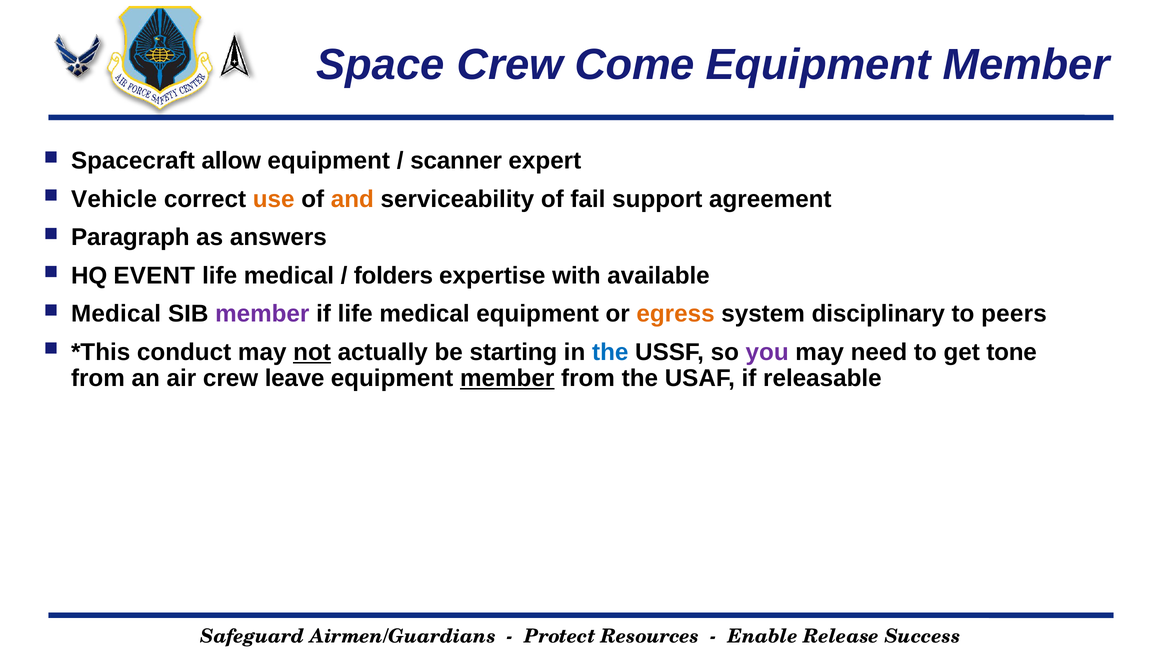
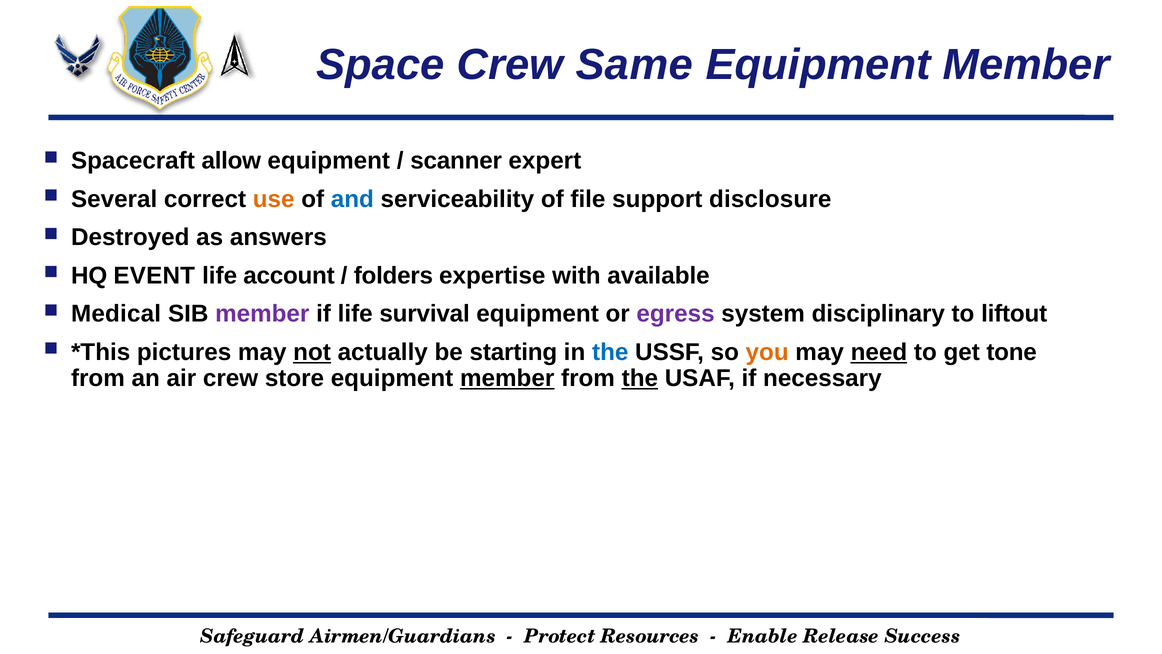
Come: Come -> Same (634, 65)
Vehicle: Vehicle -> Several (114, 199)
and colour: orange -> blue (352, 199)
fail: fail -> file (588, 199)
agreement: agreement -> disclosure (770, 199)
Paragraph: Paragraph -> Destroyed (130, 237)
medical: medical -> account (289, 275)
if life medical: medical -> survival (425, 314)
egress colour: orange -> purple (676, 314)
peers: peers -> liftout (1014, 314)
conduct: conduct -> pictures (184, 352)
you colour: purple -> orange (767, 352)
need underline: none -> present (879, 352)
leave: leave -> store (294, 378)
the underline: none -> present (640, 378)
releasable: releasable -> necessary (822, 378)
